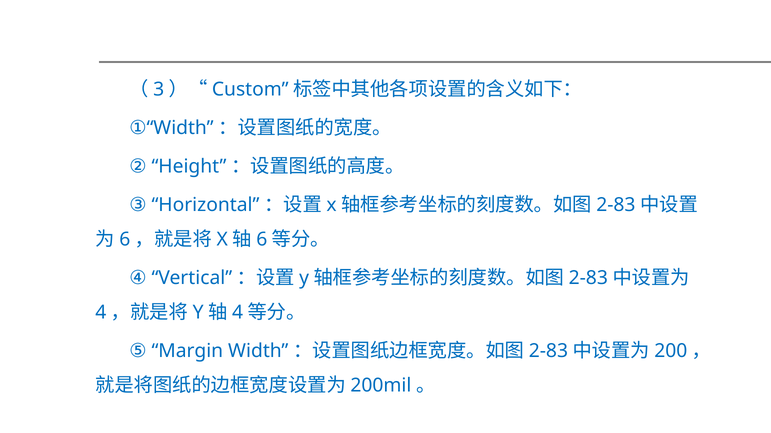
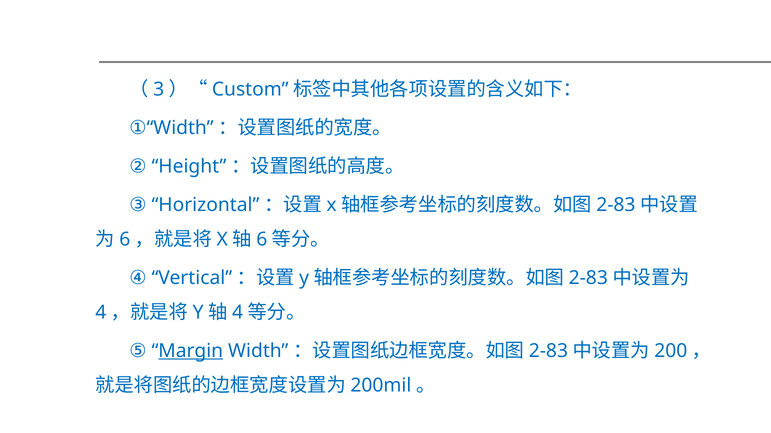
Margin underline: none -> present (191, 351)
